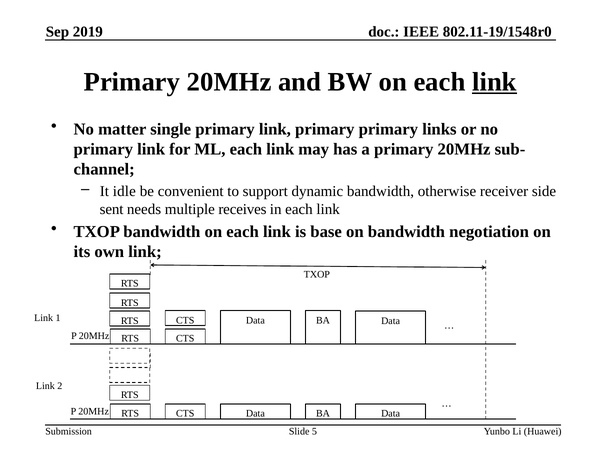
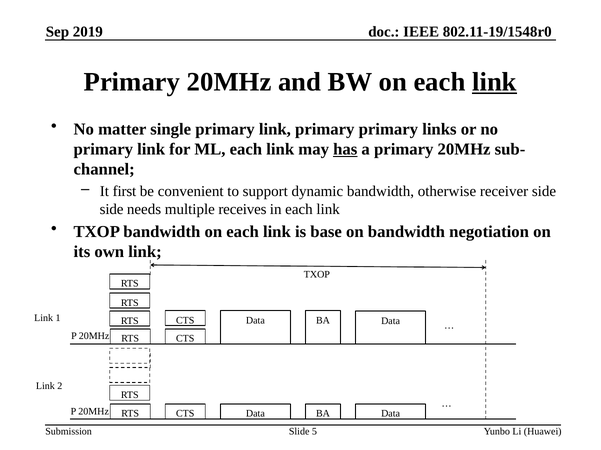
has underline: none -> present (345, 149)
idle: idle -> first (124, 191)
sent: sent -> side (112, 209)
